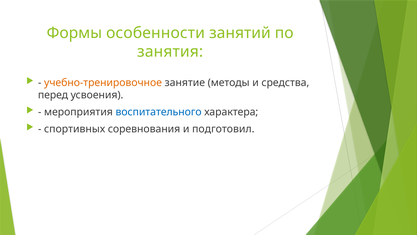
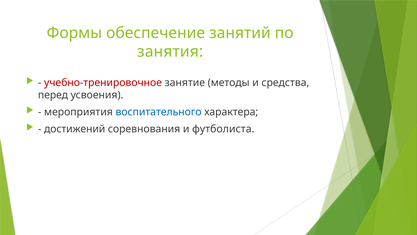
особенности: особенности -> обеспечение (156, 33)
учебно-тренировочное colour: orange -> red (103, 82)
спортивных: спортивных -> достижений (75, 129)
подготовил: подготовил -> футболиста (223, 129)
